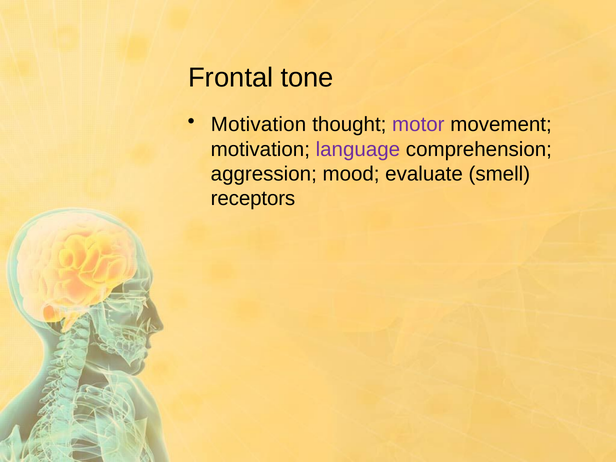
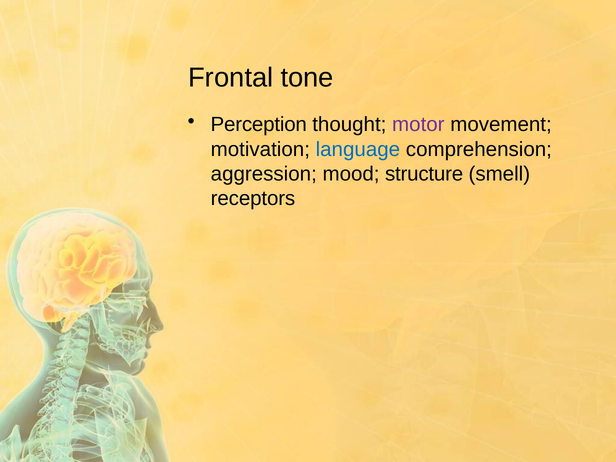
Motivation: Motivation -> Perception (259, 125)
language colour: purple -> blue (358, 149)
evaluate: evaluate -> structure (424, 174)
